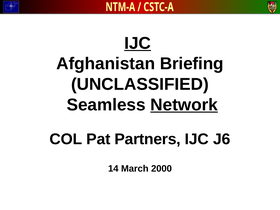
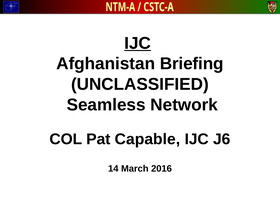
Network underline: present -> none (184, 105)
Partners: Partners -> Capable (147, 139)
2000: 2000 -> 2016 (161, 169)
